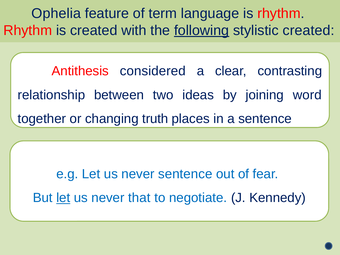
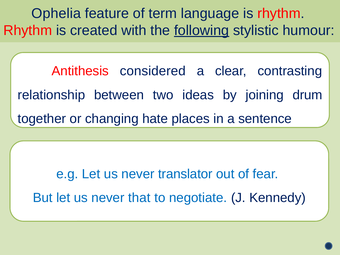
stylistic created: created -> humour (309, 30)
word: word -> drum (307, 95)
truth: truth -> hate (155, 119)
never sentence: sentence -> translator (185, 174)
let underline: present -> none (63, 198)
